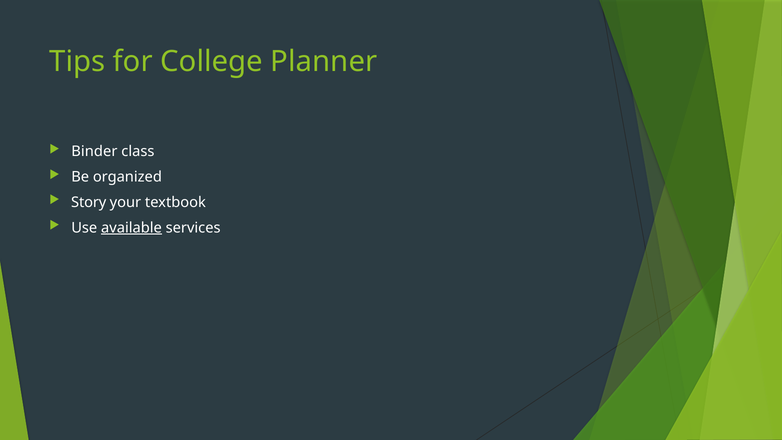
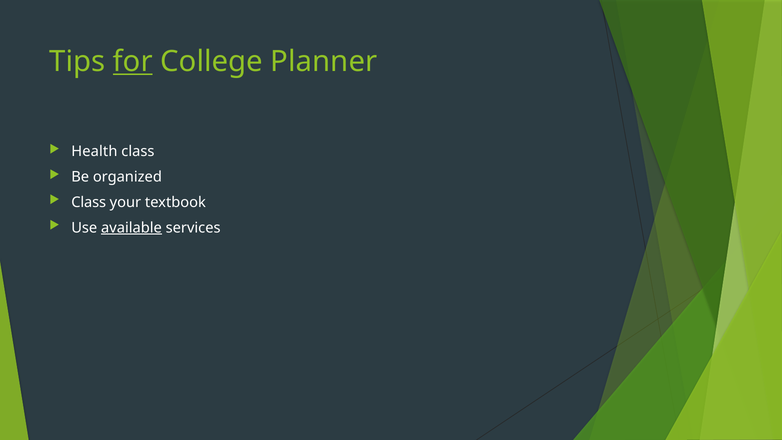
for underline: none -> present (133, 62)
Binder: Binder -> Health (94, 151)
Story: Story -> Class (89, 202)
